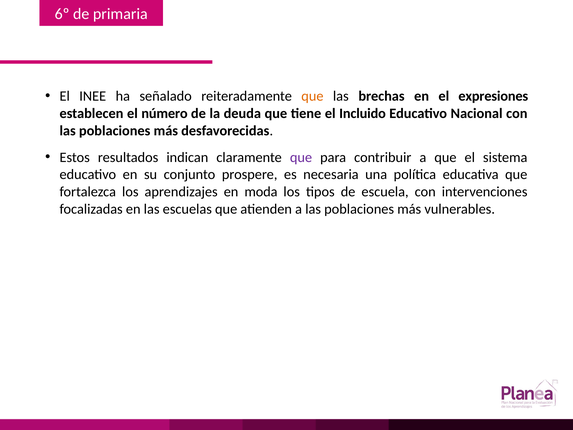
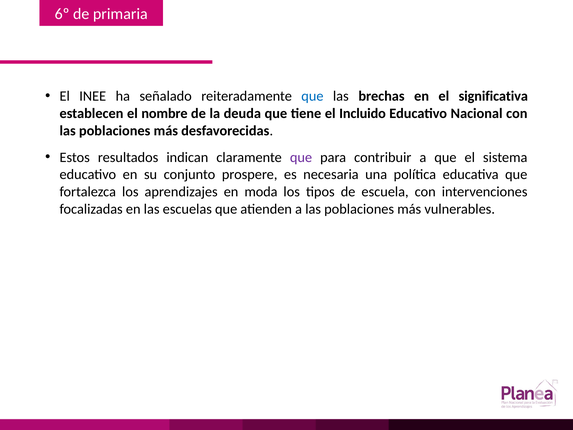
que colour: orange -> blue (312, 96)
expresiones: expresiones -> significativa (493, 96)
número: número -> nombre (164, 113)
